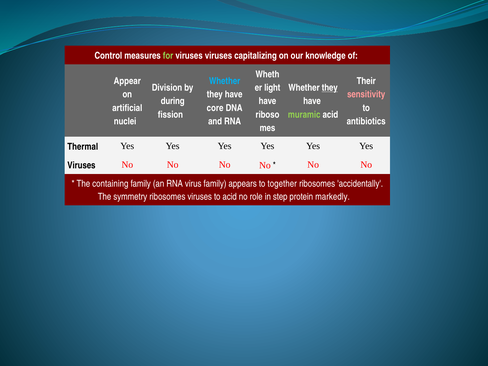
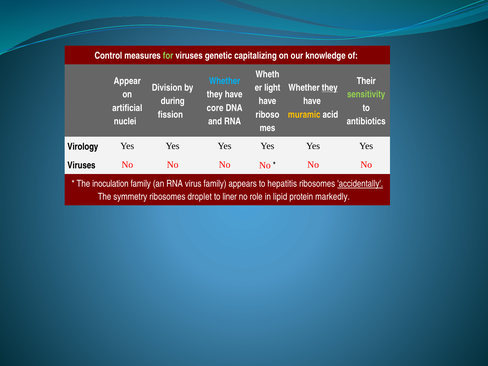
viruses viruses: viruses -> genetic (218, 56)
sensitivity colour: pink -> light green (366, 94)
muramic colour: light green -> yellow (304, 115)
Thermal: Thermal -> Virology (83, 147)
containing: containing -> inoculation (110, 184)
together: together -> hepatitis (282, 184)
accidentally underline: none -> present (360, 184)
ribosomes viruses: viruses -> droplet (200, 197)
to acid: acid -> liner (230, 197)
step: step -> lipid (280, 197)
